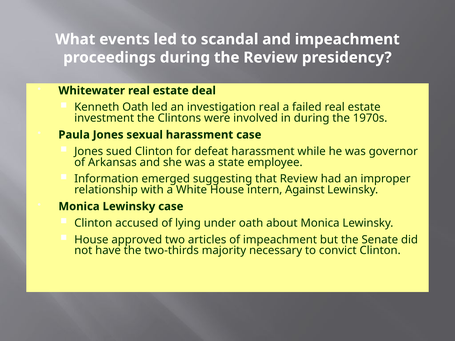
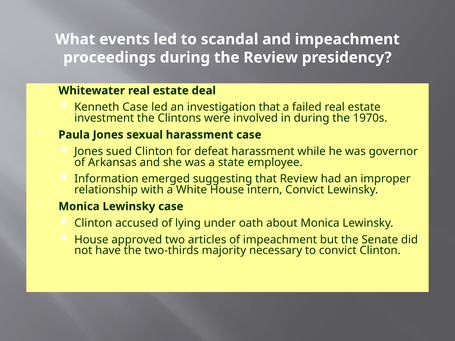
Kenneth Oath: Oath -> Case (135, 107)
investigation real: real -> that (269, 107)
intern Against: Against -> Convict (305, 190)
